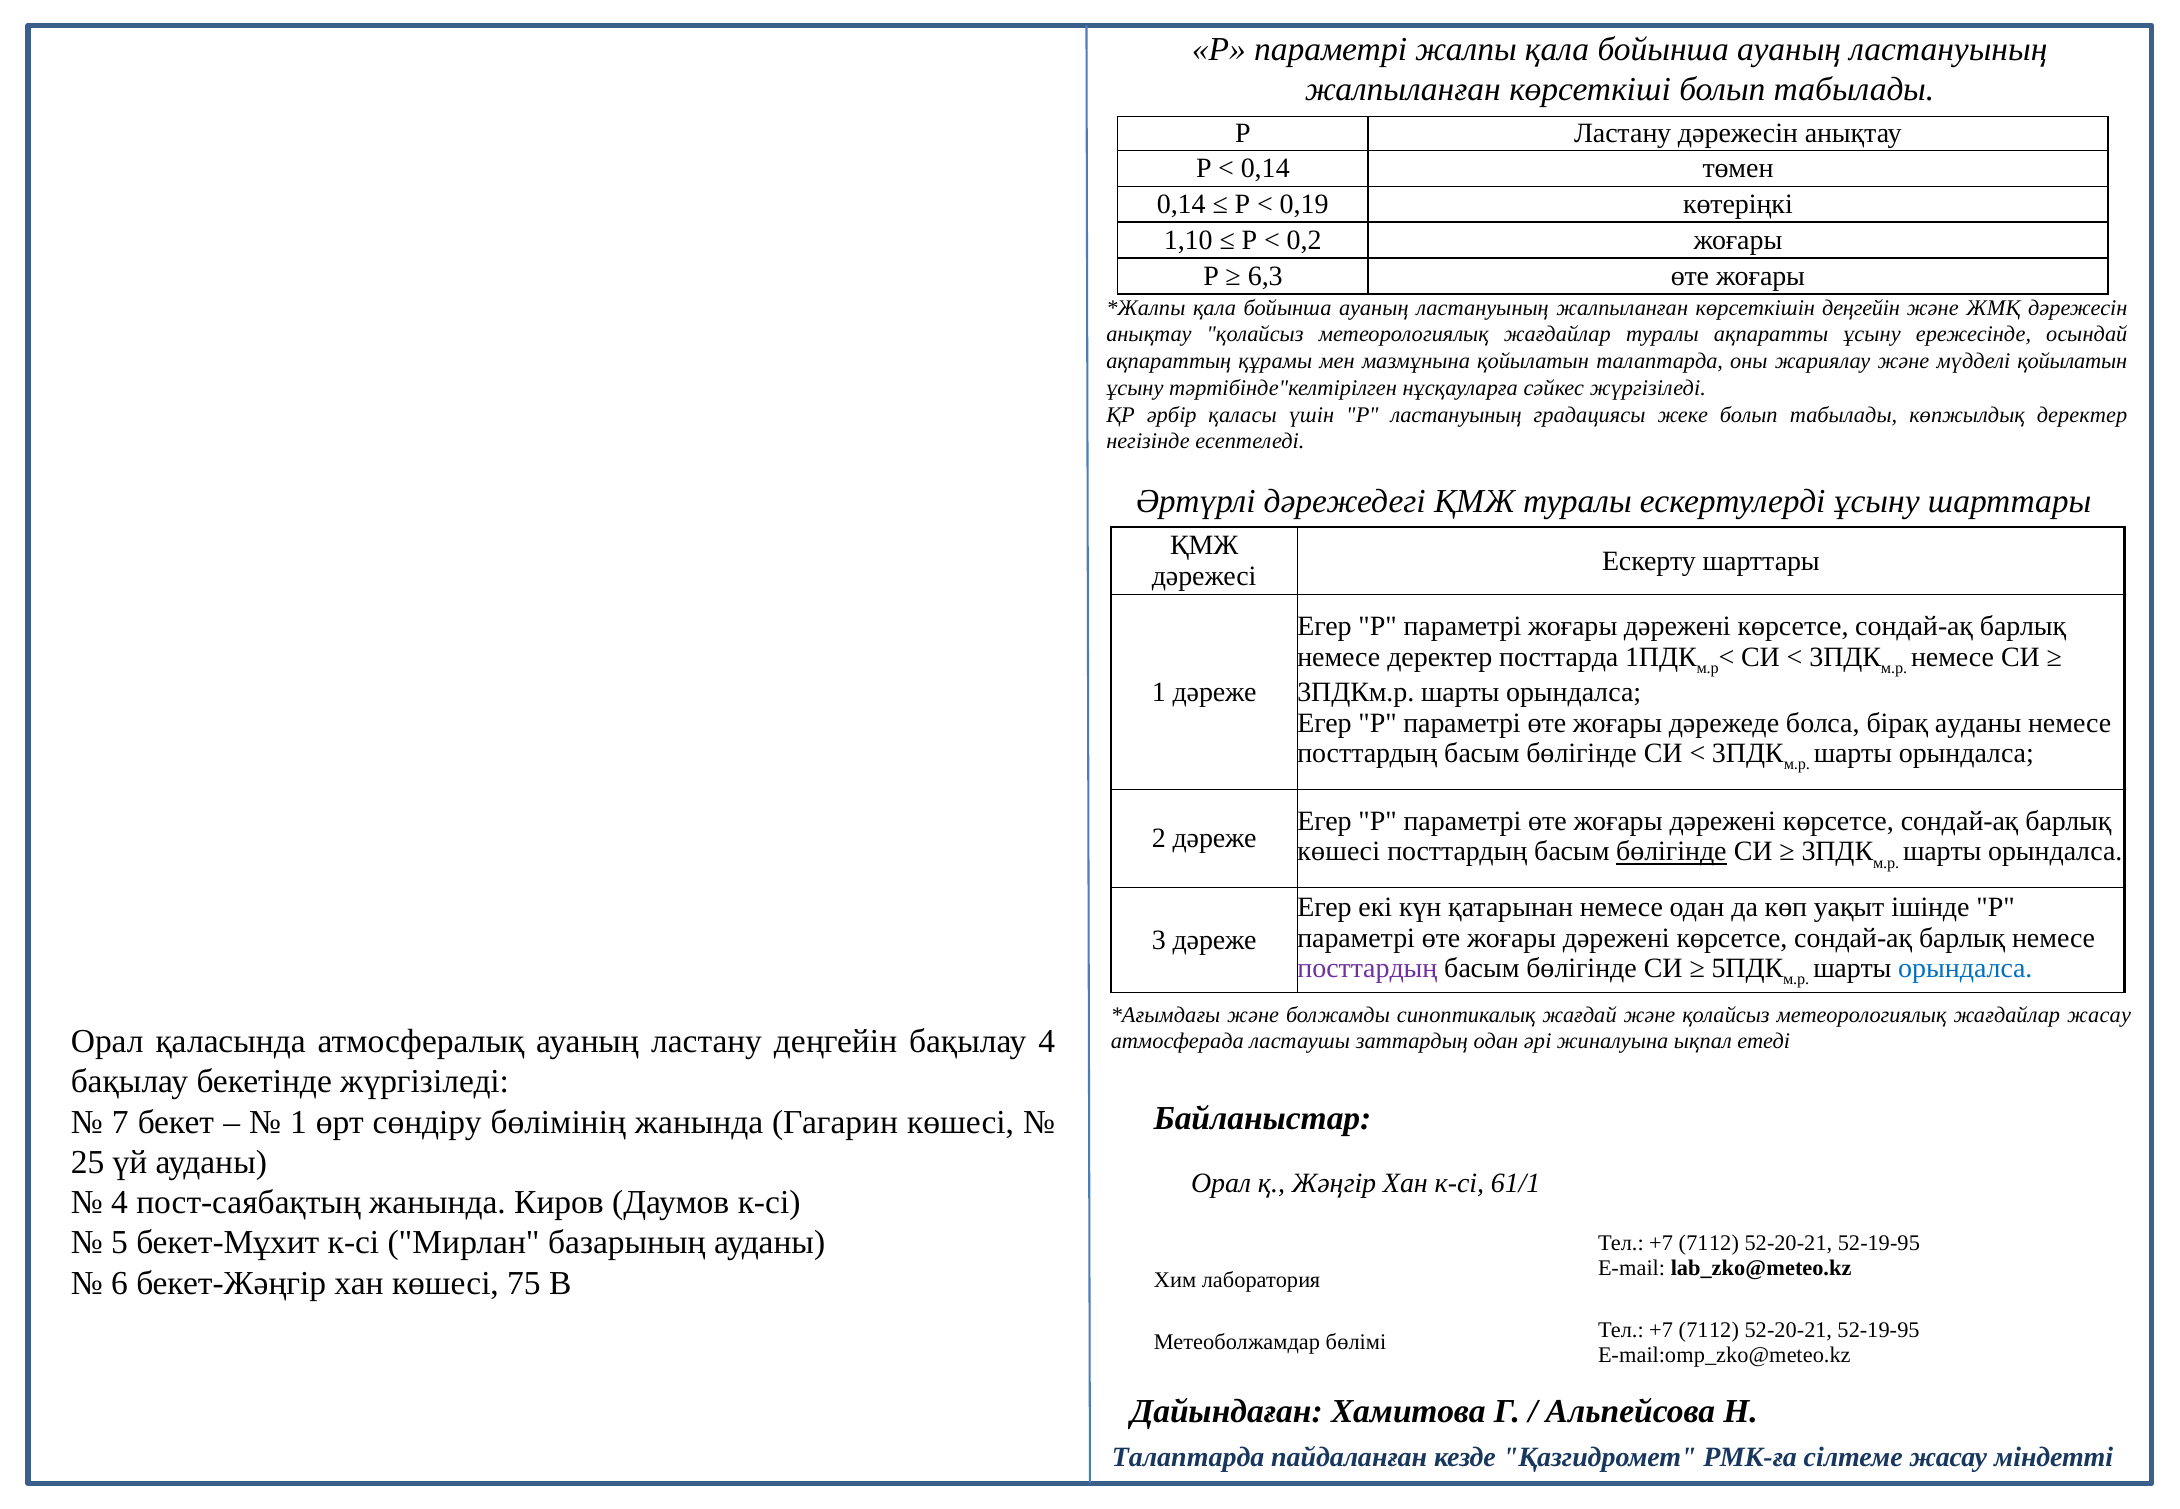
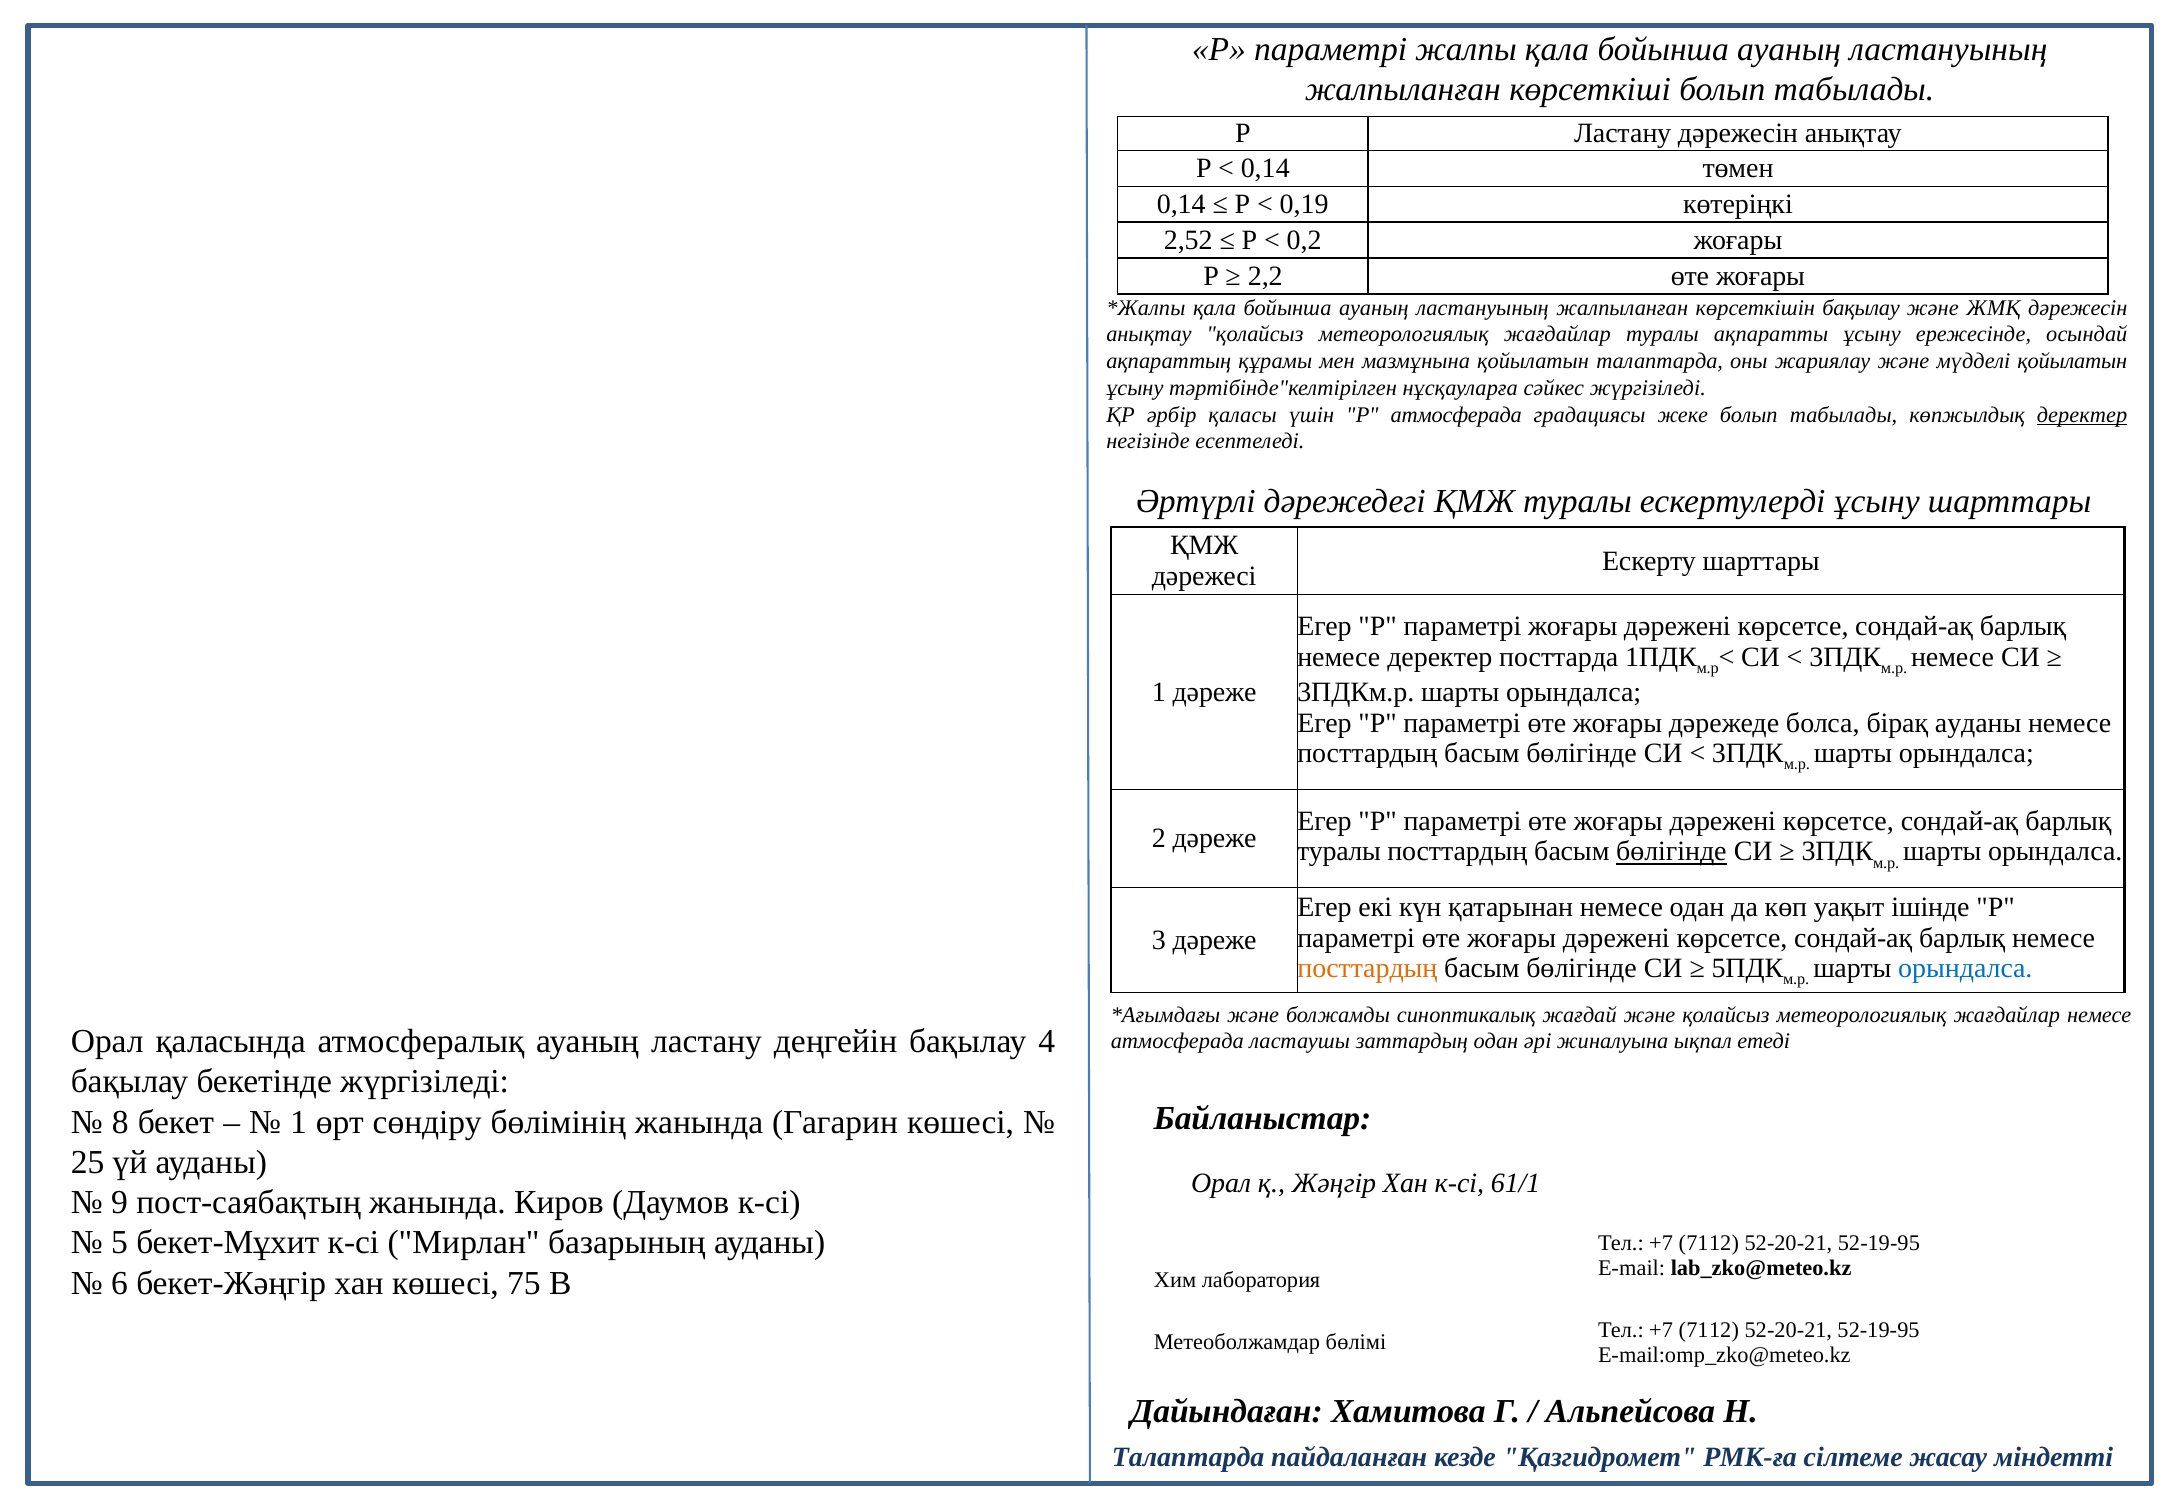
1,10: 1,10 -> 2,52 (1188, 240)
6,3: 6,3 -> 2,2 (1265, 276)
көрсеткішін деңгейін: деңгейін -> бақылау (1861, 308)
Р ластануының: ластануының -> атмосферада (1456, 415)
деректер underline: none -> present (2082, 415)
көшесі: көшесі -> туралы (1339, 852)
посттардың colour: purple -> orange (1367, 969)
жағдайлар жасау: жасау -> немесе (2099, 1015)
7: 7 -> 8 (120, 1122)
4: 4 -> 9 (120, 1203)
